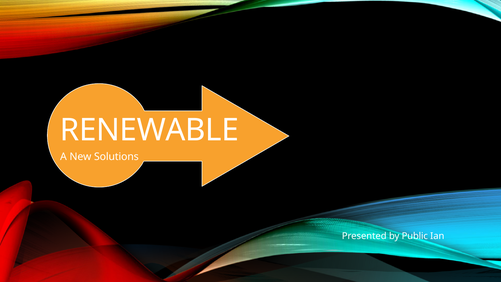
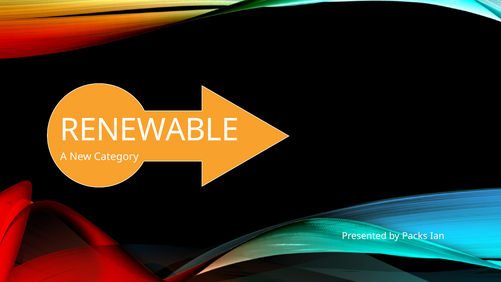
Solutions: Solutions -> Category (116, 157)
Public: Public -> Packs (415, 236)
